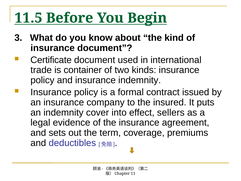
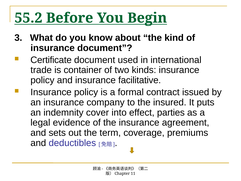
11.5: 11.5 -> 55.2 (28, 18)
insurance indemnity: indemnity -> facilitative (140, 80)
sellers: sellers -> parties (171, 112)
